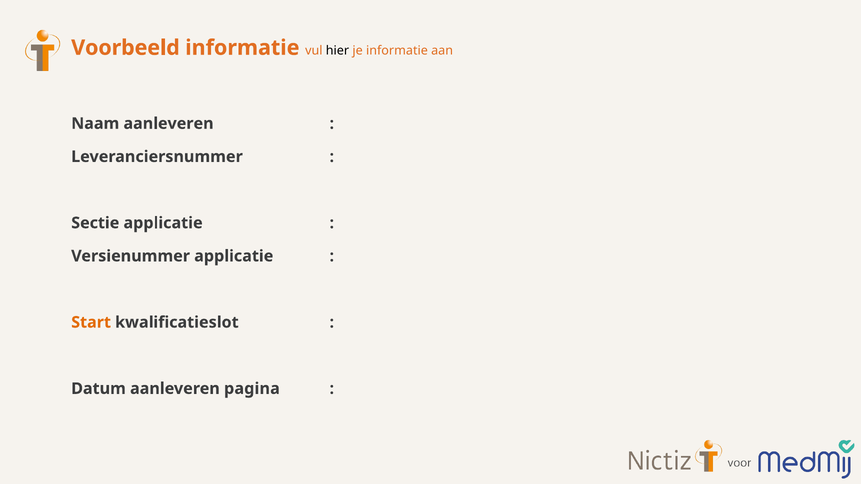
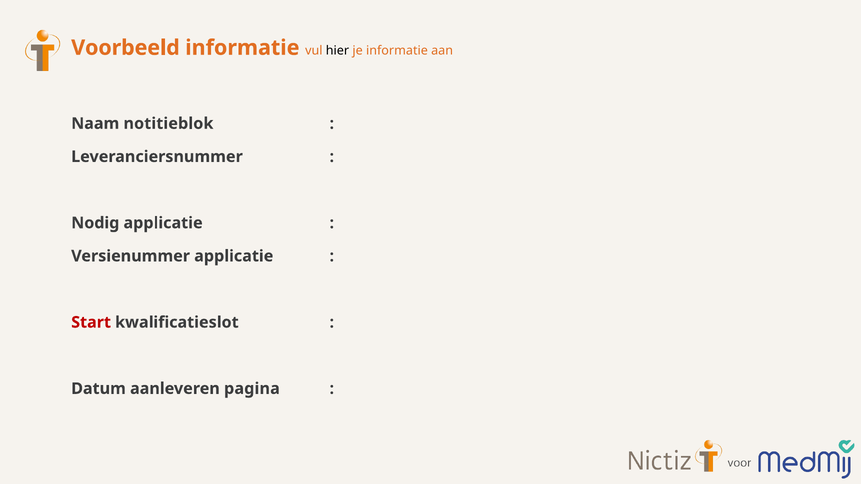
Naam aanleveren: aanleveren -> notitieblok (168, 124)
Sectie: Sectie -> Nodig (95, 223)
Start colour: orange -> red (91, 323)
